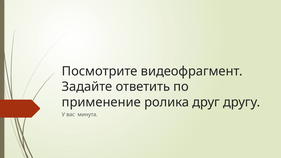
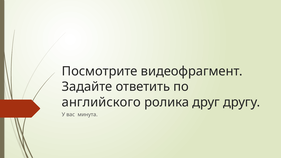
применение: применение -> английского (101, 102)
